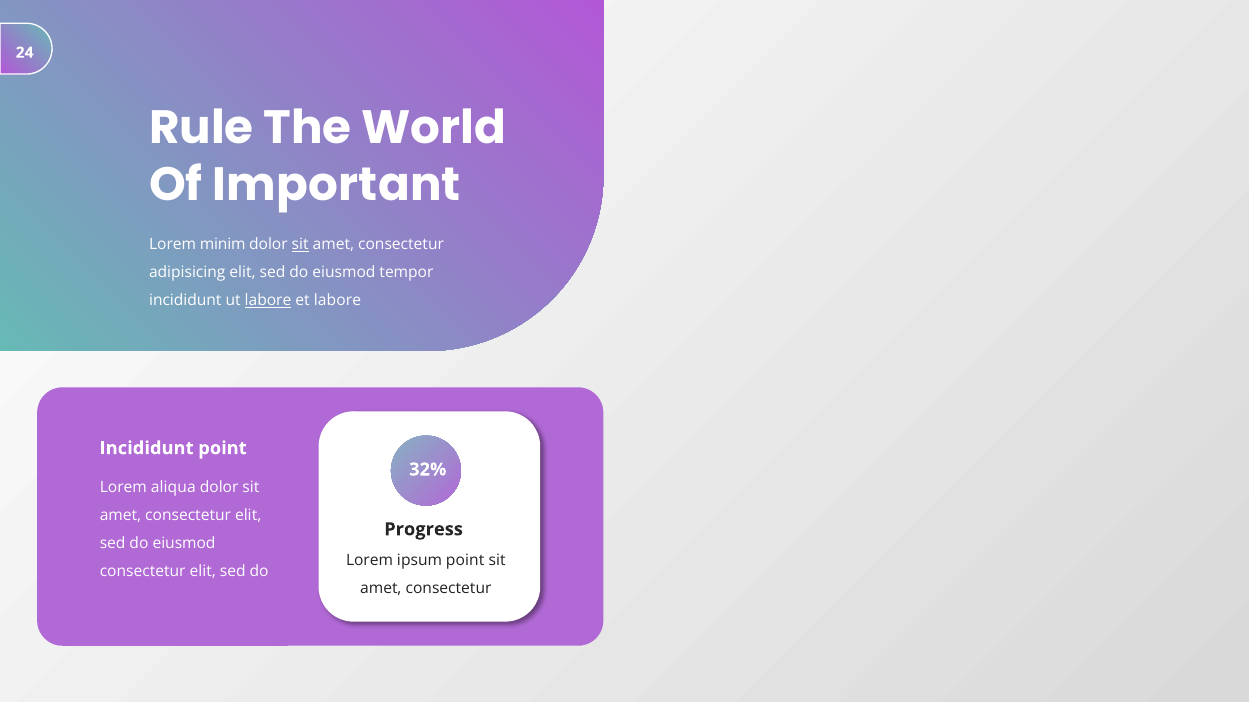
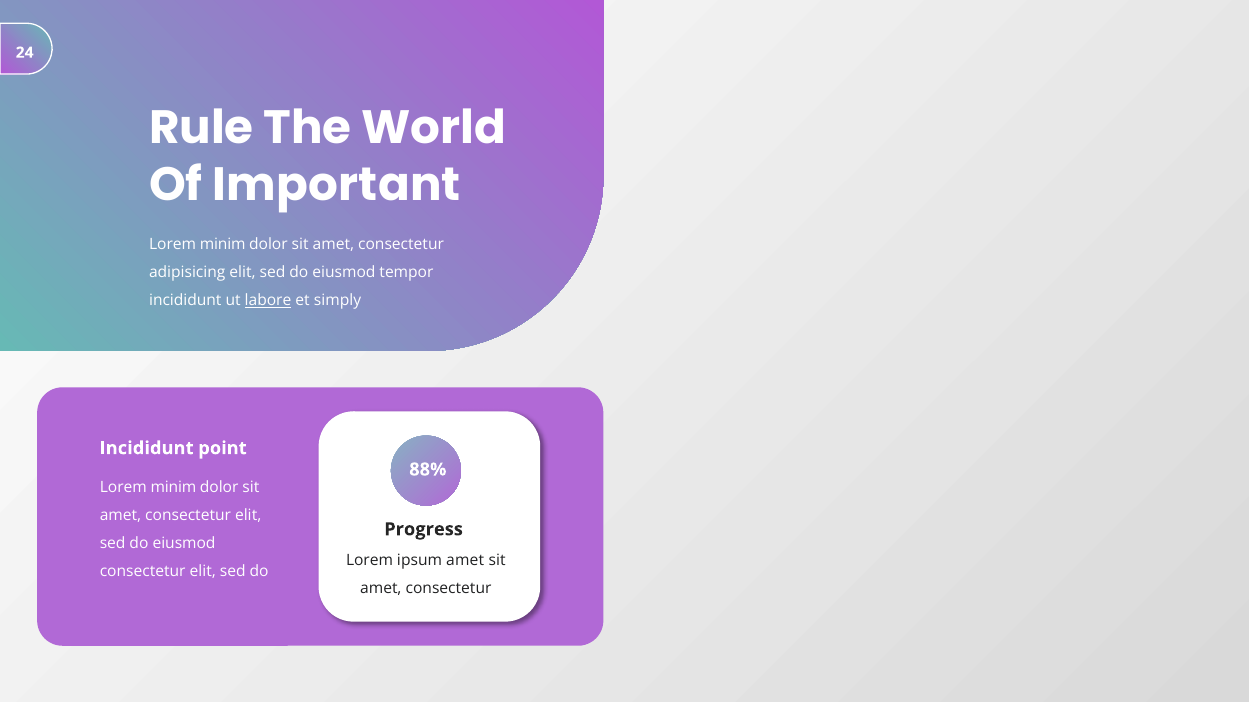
sit underline: present -> none (300, 245)
et labore: labore -> simply (337, 301)
32%: 32% -> 88% (428, 470)
aliqua: aliqua -> minim (173, 488)
ipsum point: point -> amet (465, 561)
